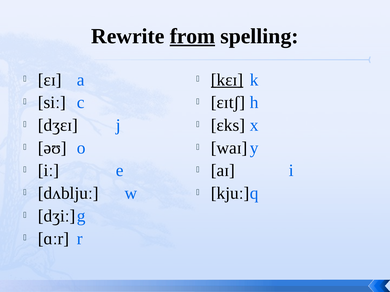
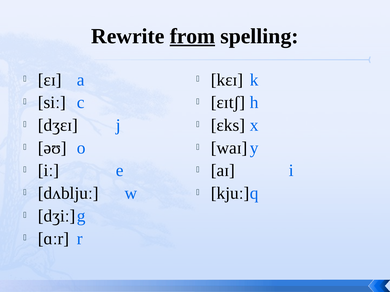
kɛɪ underline: present -> none (227, 80)
